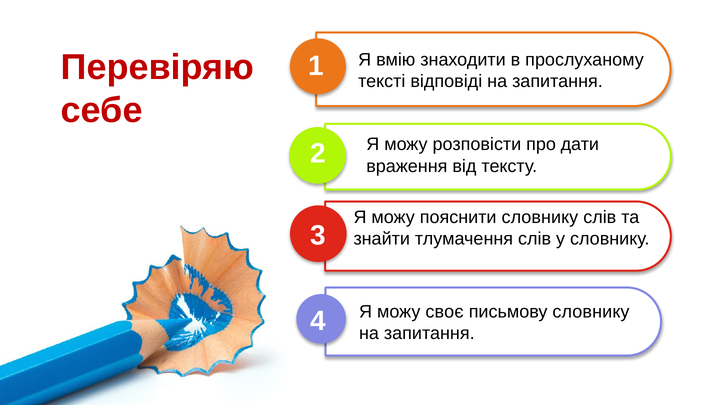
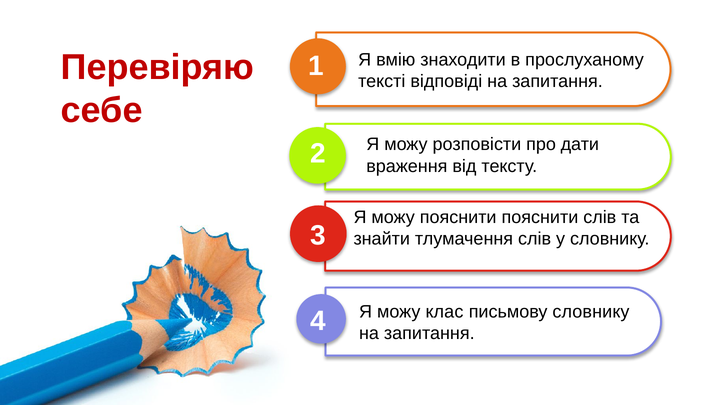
пояснити словнику: словнику -> пояснити (540, 217)
своє: своє -> клас (444, 312)
